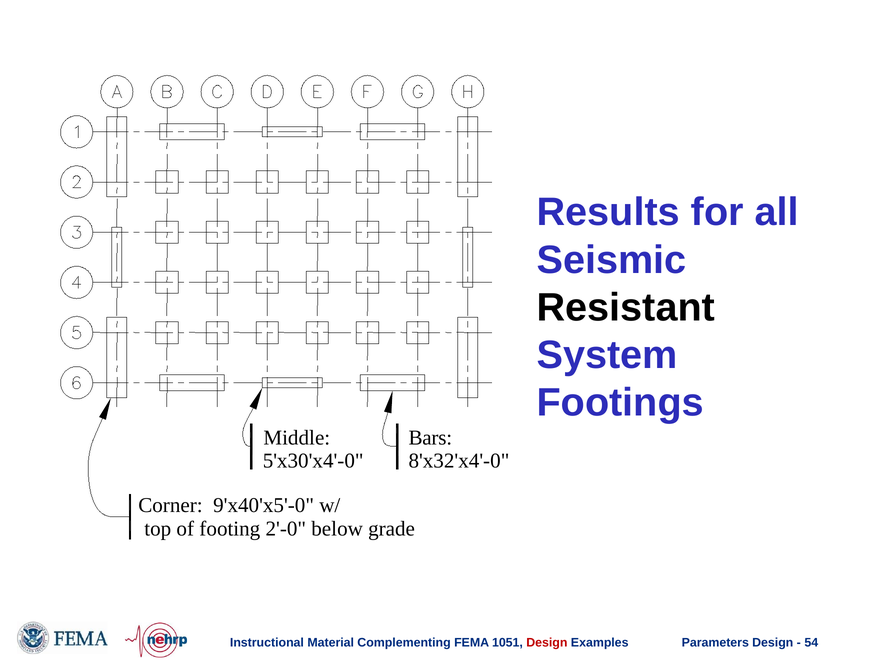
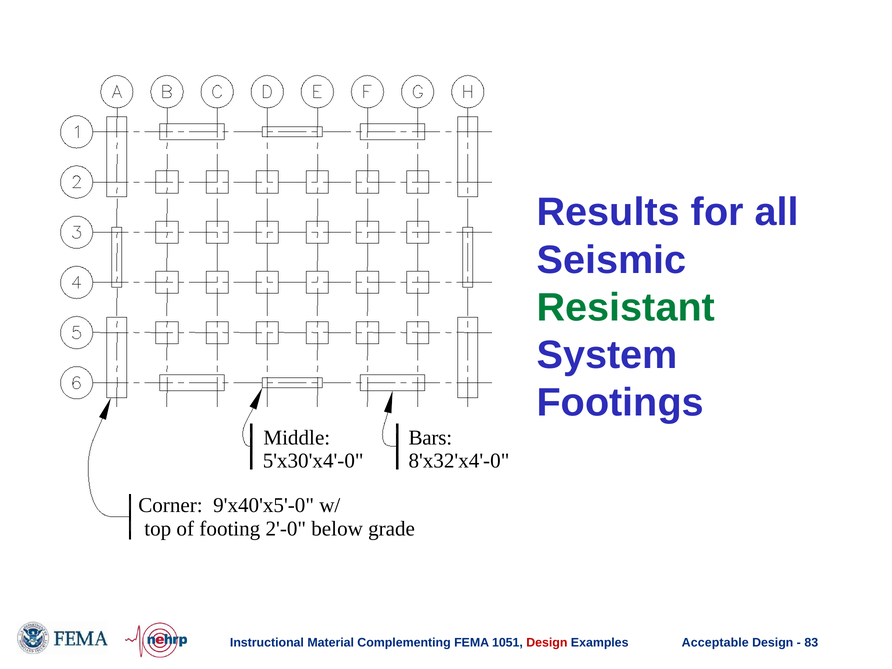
Resistant colour: black -> green (626, 308)
Parameters: Parameters -> Acceptable (715, 643)
54: 54 -> 83 (811, 643)
